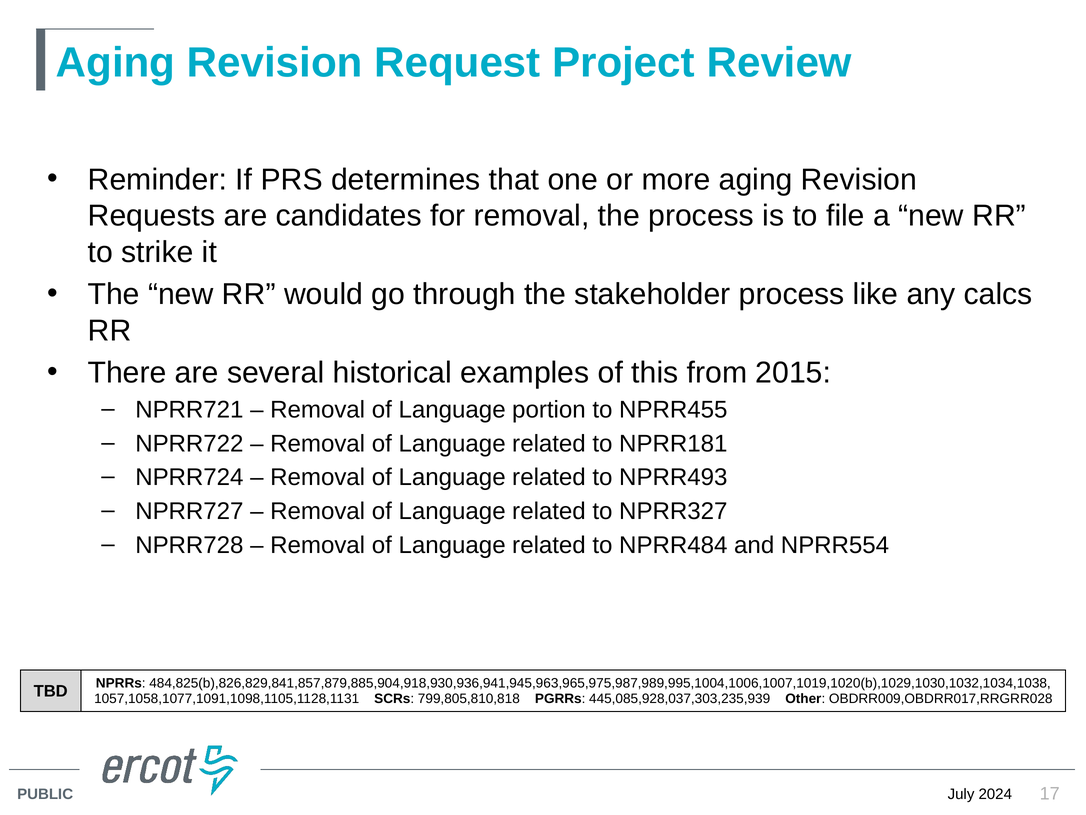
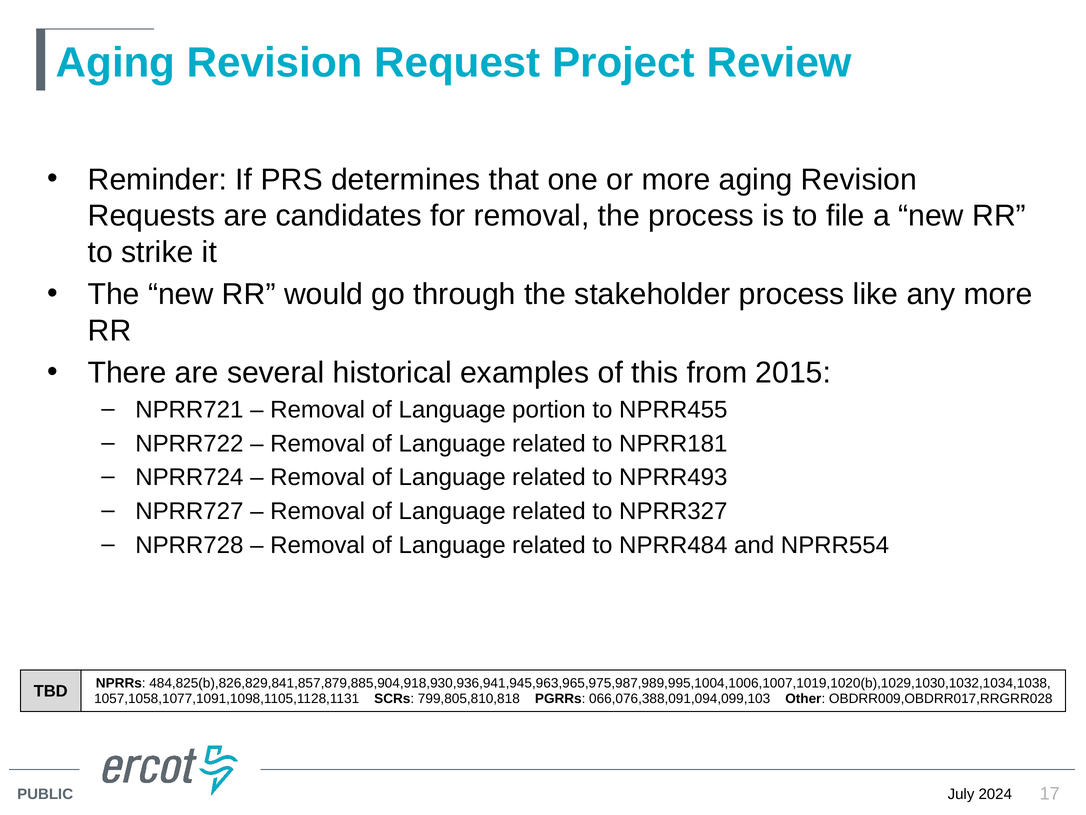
any calcs: calcs -> more (998, 294)
445,085,928,037,303,235,939: 445,085,928,037,303,235,939 -> 066,076,388,091,094,099,103 (680, 698)
